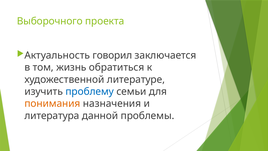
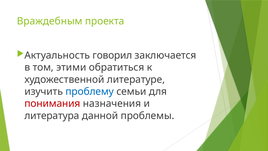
Выборочного: Выборочного -> Враждебным (50, 21)
жизнь: жизнь -> этими (71, 67)
понимания colour: orange -> red (52, 103)
